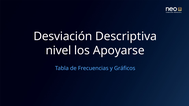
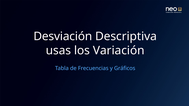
nivel: nivel -> usas (58, 51)
Apoyarse: Apoyarse -> Variación (119, 51)
